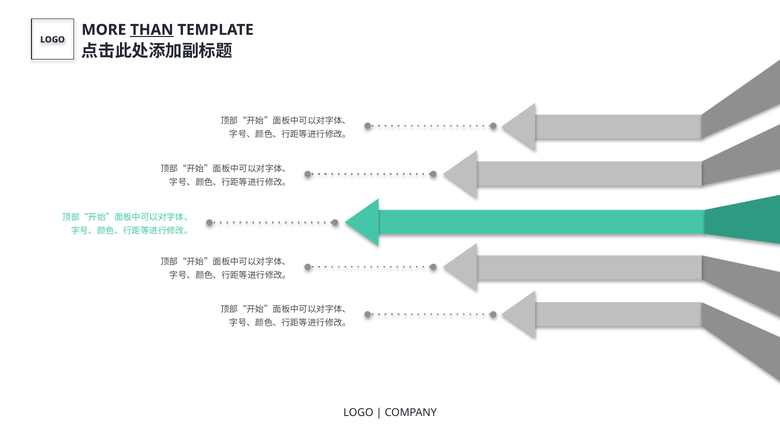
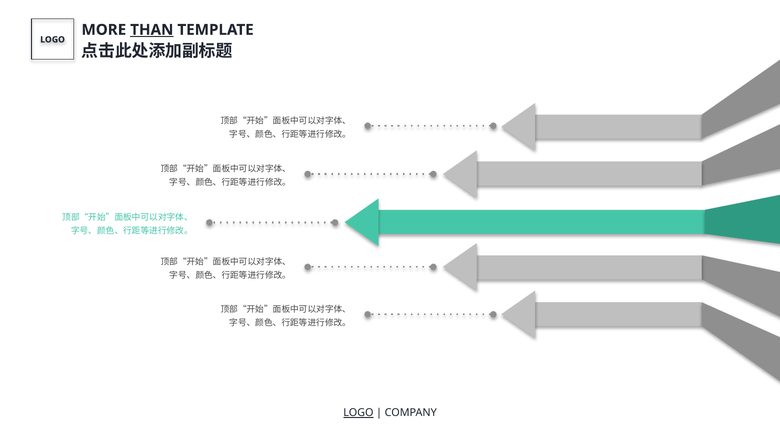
LOGO underline: none -> present (358, 413)
